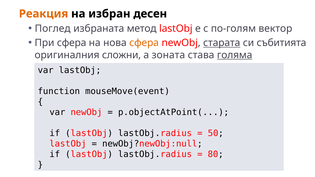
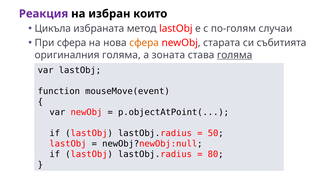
Реакция colour: orange -> purple (44, 14)
десен: десен -> които (150, 14)
Поглед: Поглед -> Цикъла (53, 29)
вектор: вектор -> случаи (275, 29)
старата underline: present -> none (222, 43)
оригиналния сложни: сложни -> голяма (121, 55)
